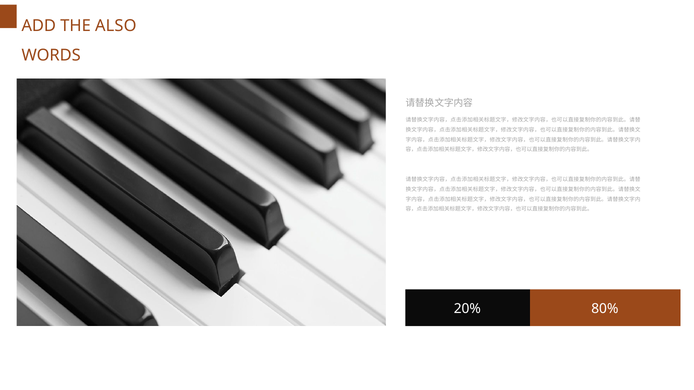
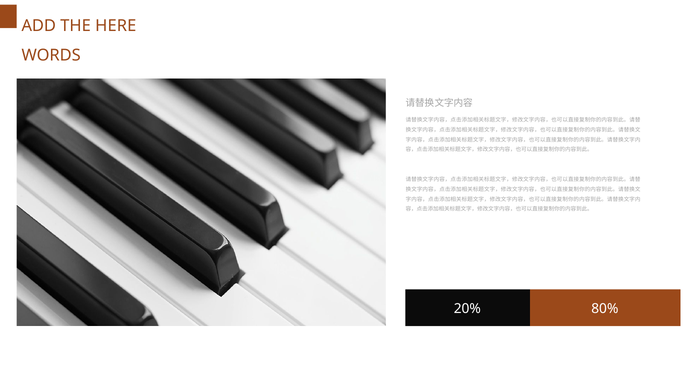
ALSO: ALSO -> HERE (116, 26)
